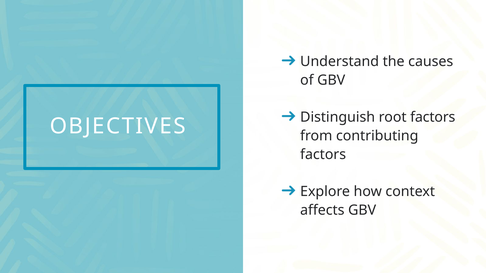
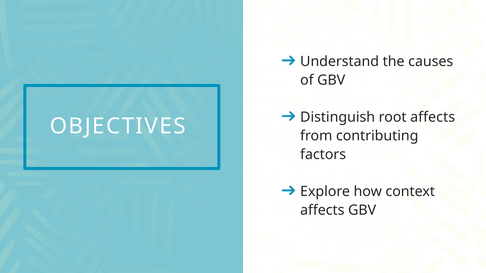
root factors: factors -> affects (433, 117)
